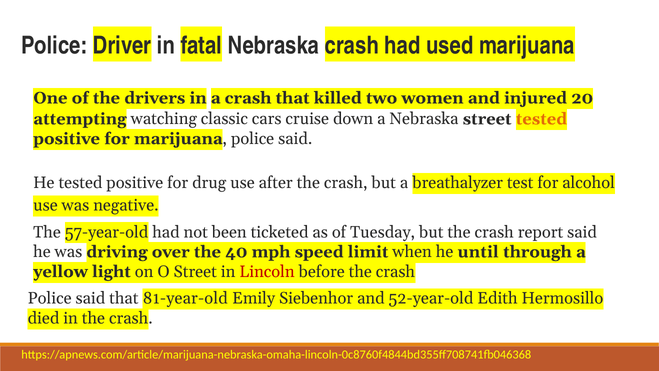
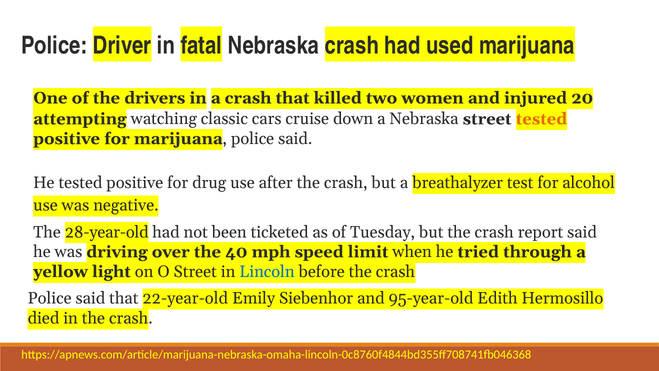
57-year-old: 57-year-old -> 28-year-old (107, 232)
until: until -> tried (478, 252)
Lincoln colour: red -> blue (267, 271)
81-year-old: 81-year-old -> 22-year-old (185, 298)
52-year-old: 52-year-old -> 95-year-old (431, 298)
